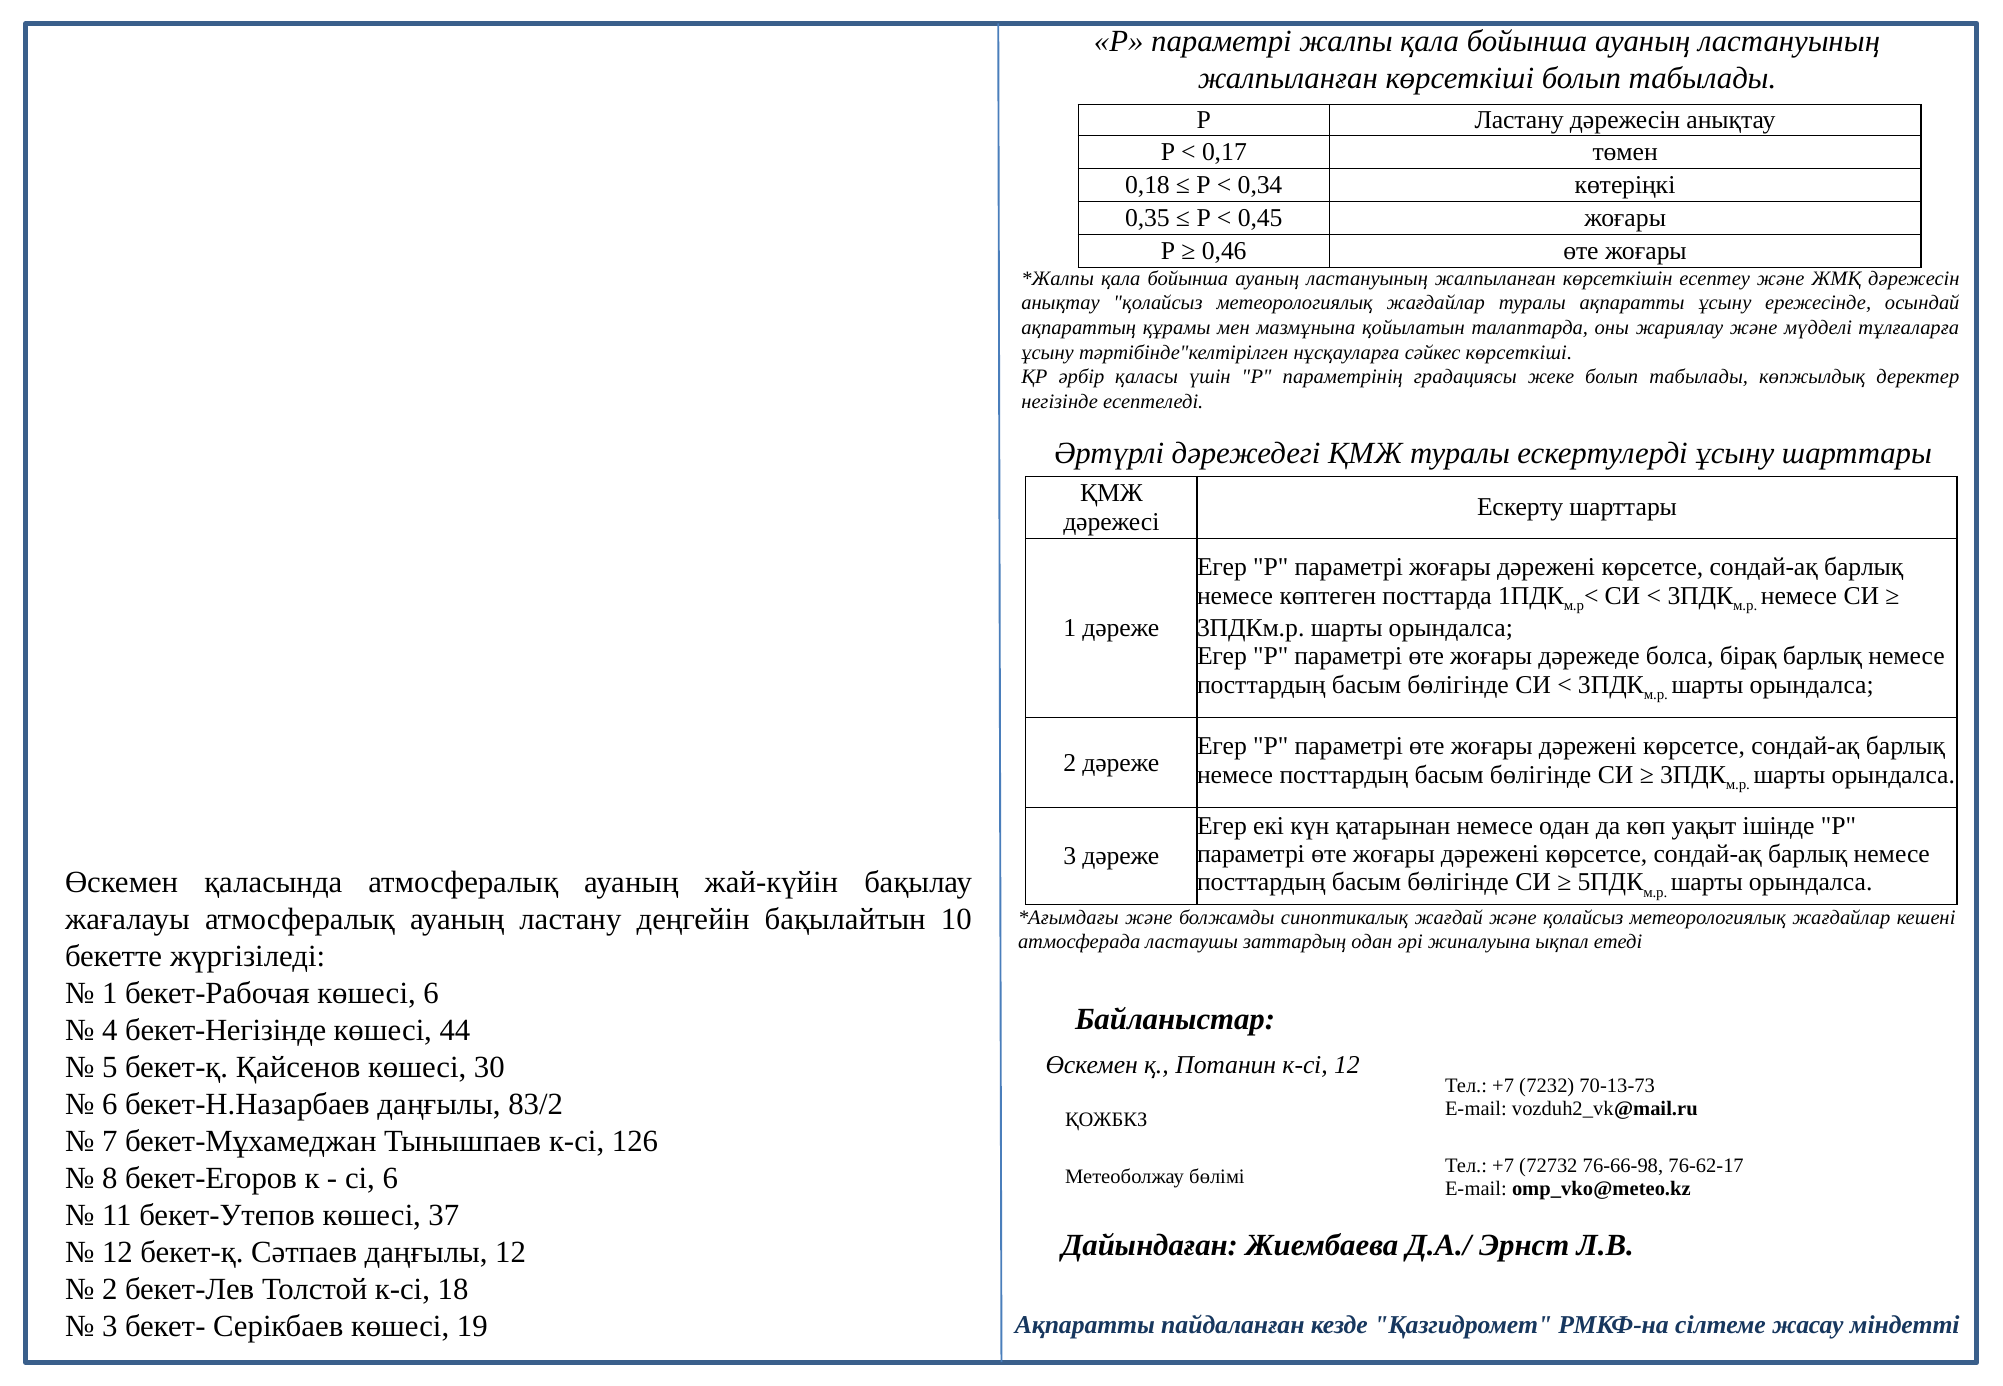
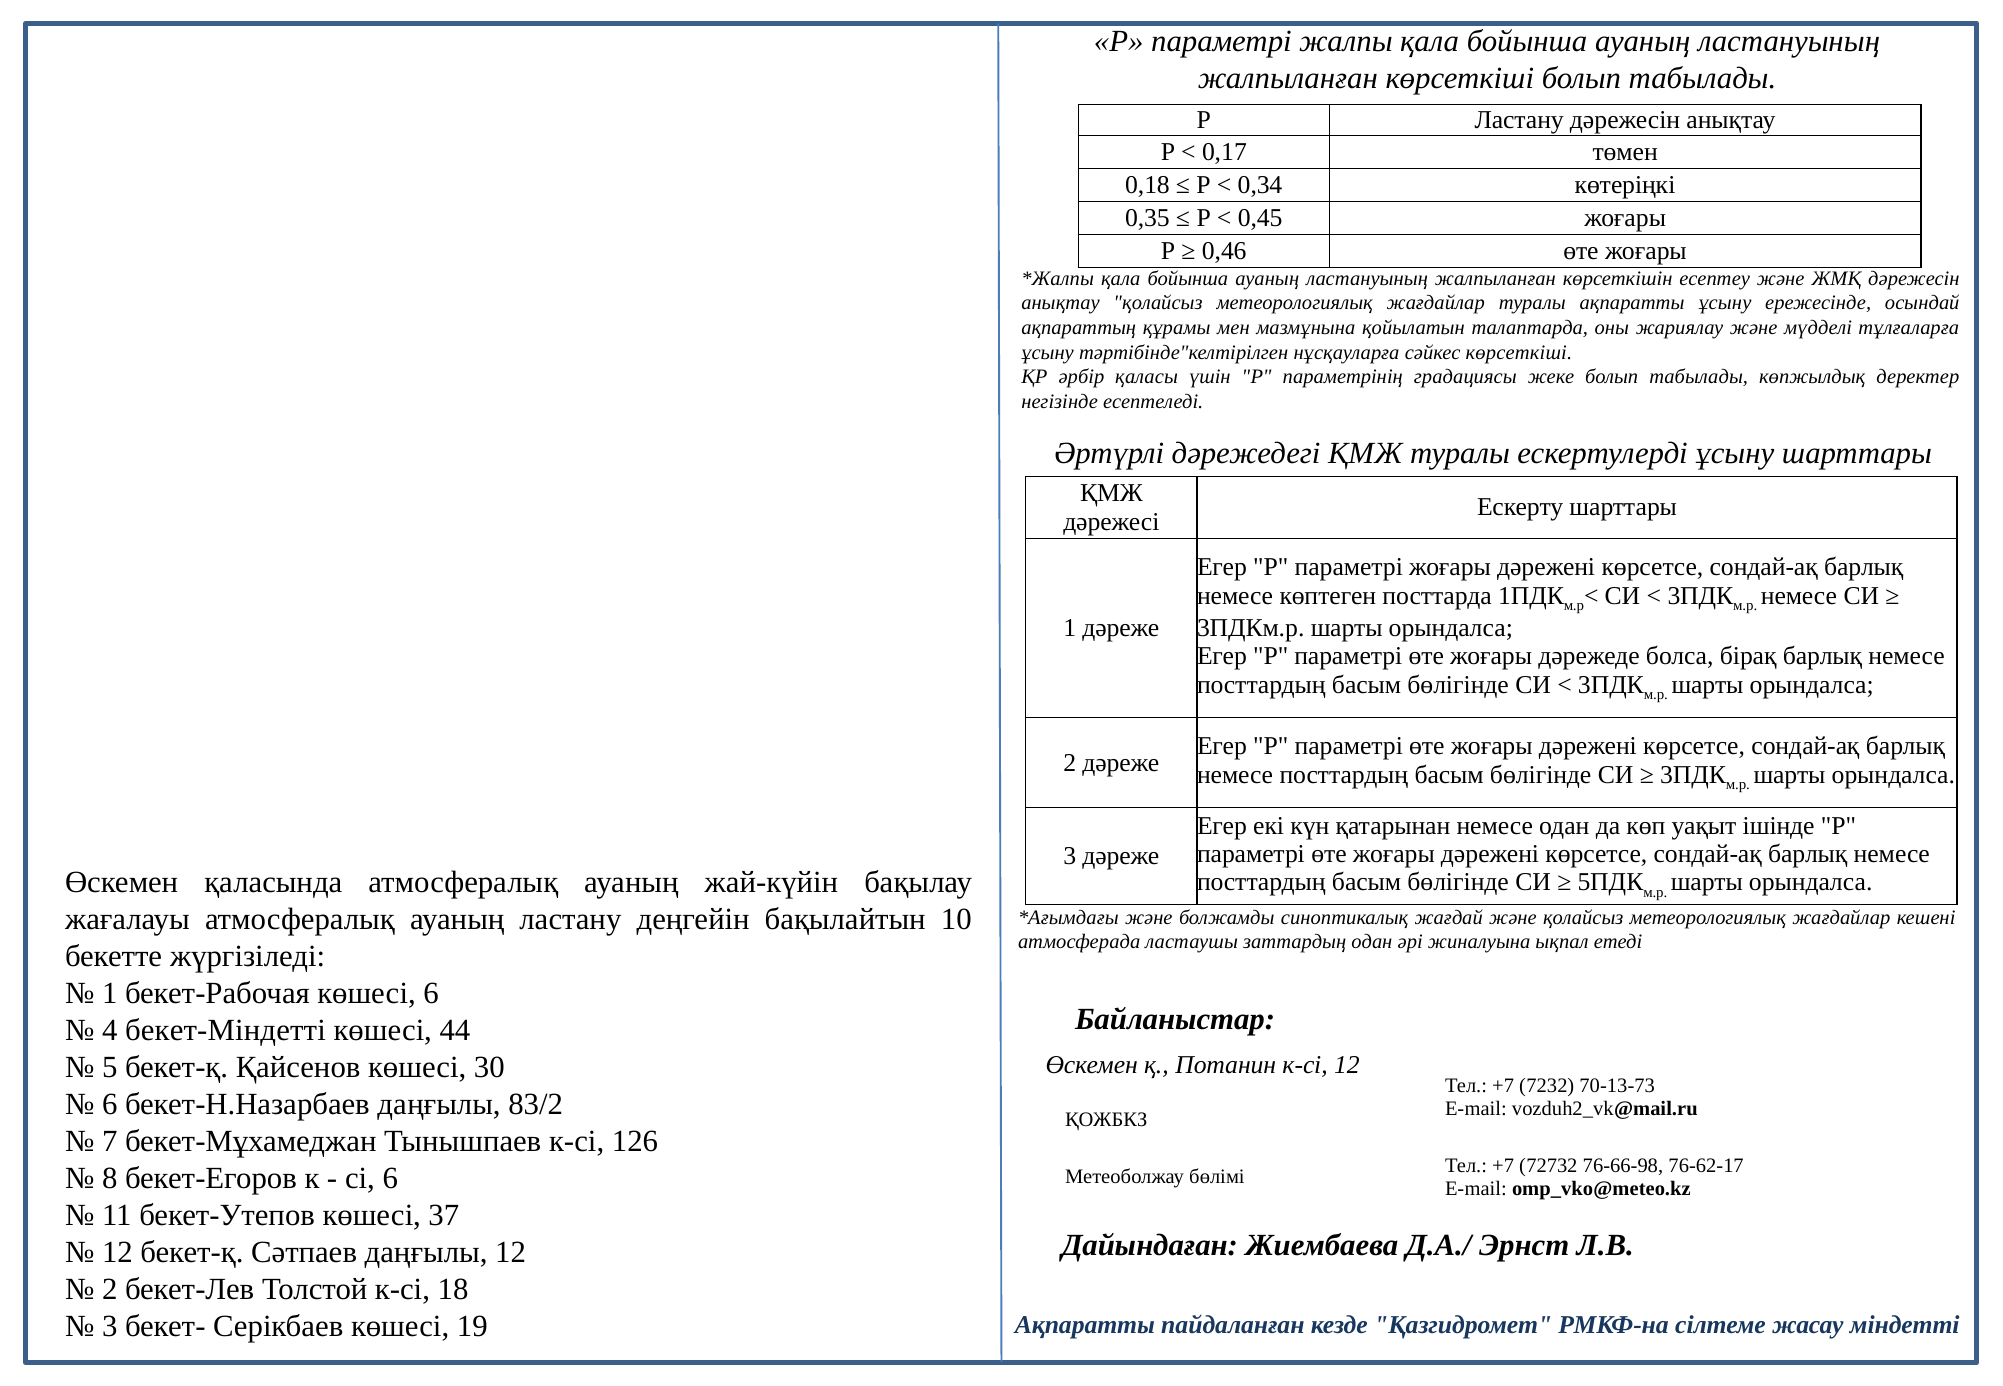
бекет-Негізінде: бекет-Негізінде -> бекет-Міндетті (225, 1031)
